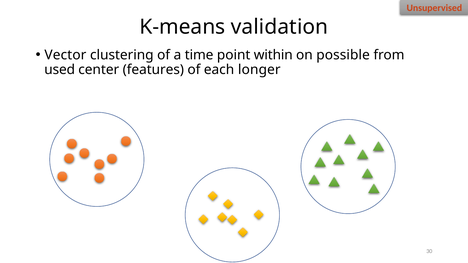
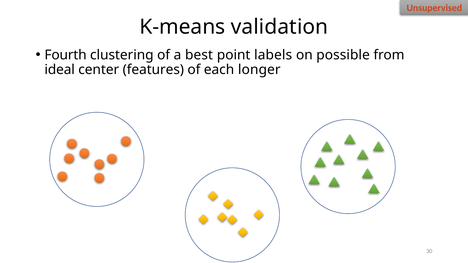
Vector: Vector -> Fourth (66, 55)
time: time -> best (199, 55)
within: within -> labels (273, 55)
used: used -> ideal (60, 70)
